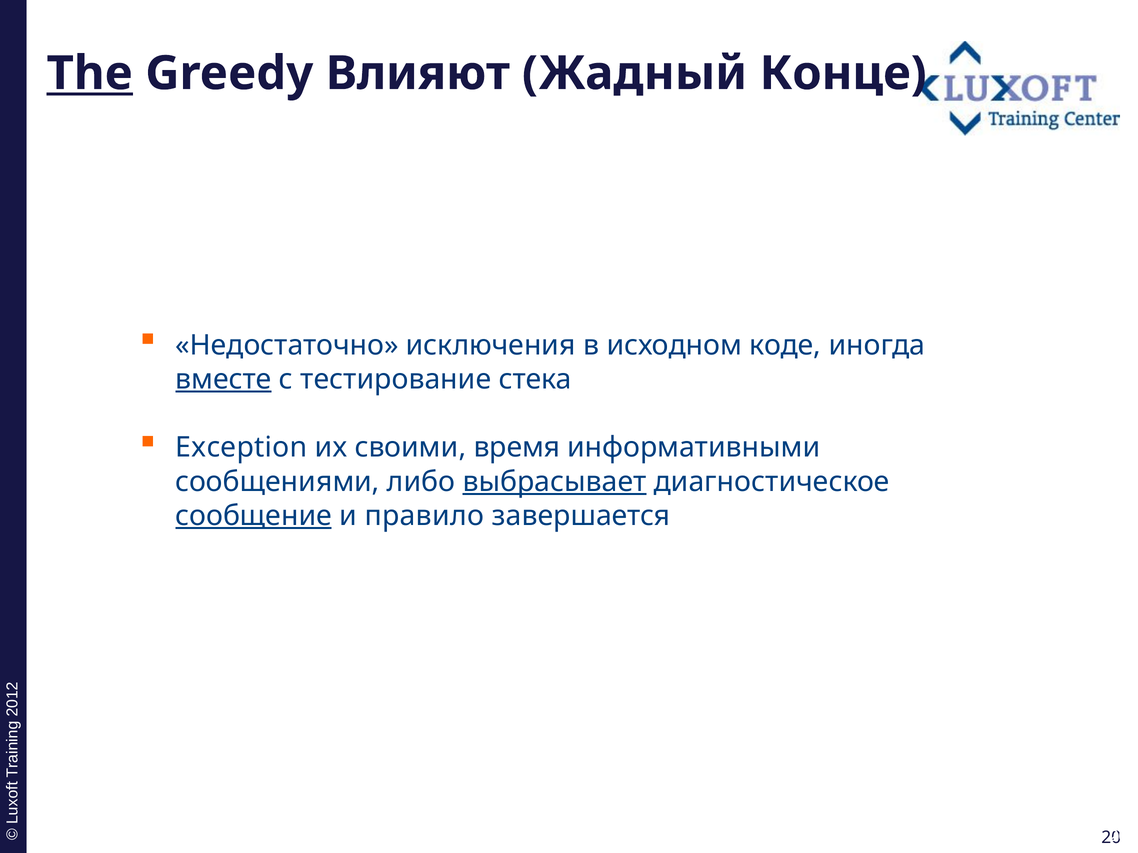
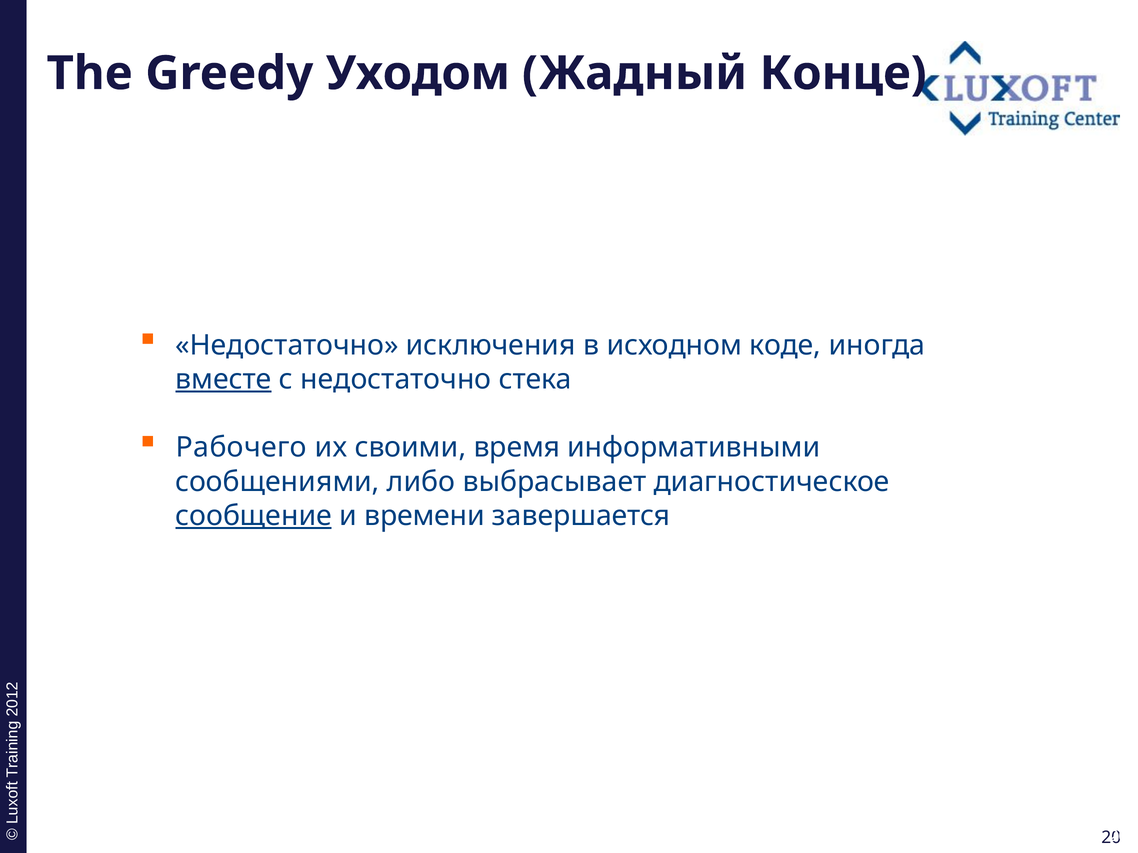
The underline: present -> none (90, 74)
Влияют: Влияют -> Уходом (418, 74)
с тестирование: тестирование -> недостаточно (396, 380)
Exception: Exception -> Рабочего (241, 448)
выбрасывает underline: present -> none (555, 482)
правило: правило -> времени (424, 516)
